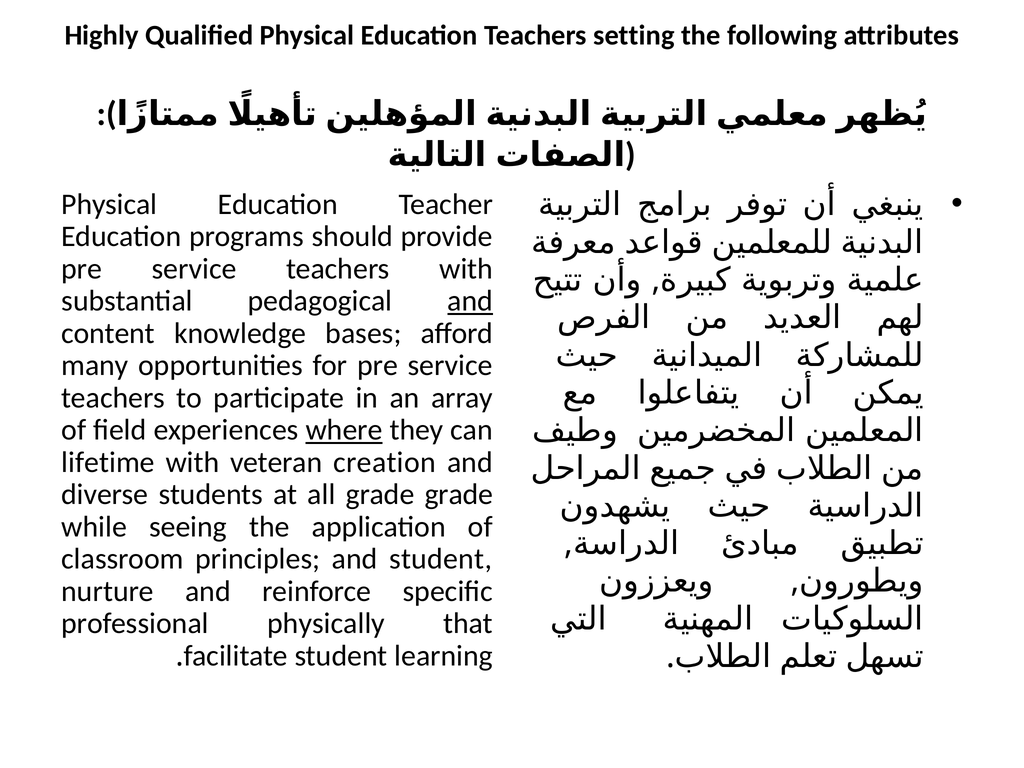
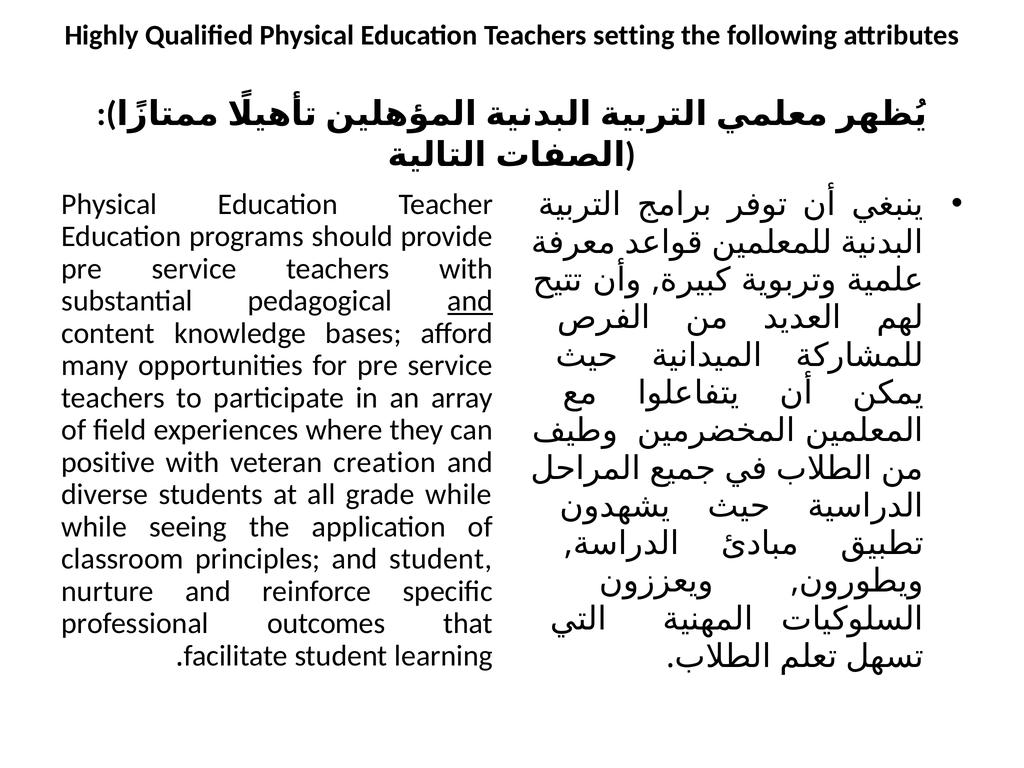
where underline: present -> none (344, 430)
lifetime: lifetime -> positive (108, 462)
grade grade: grade -> while (458, 495)
physically: physically -> outcomes (326, 624)
